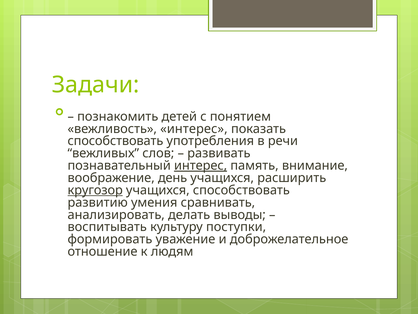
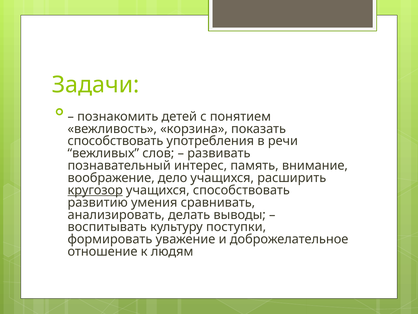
вежливость интерес: интерес -> корзина (194, 129)
интерес underline: present -> none (201, 165)
день: день -> дело (173, 178)
